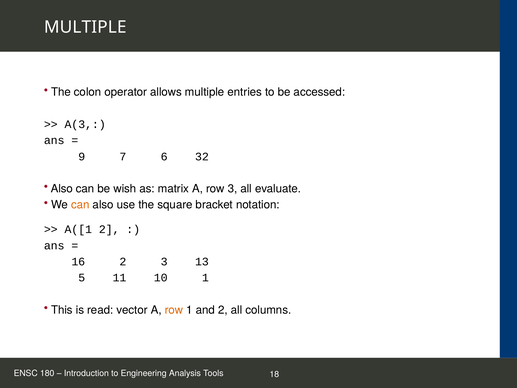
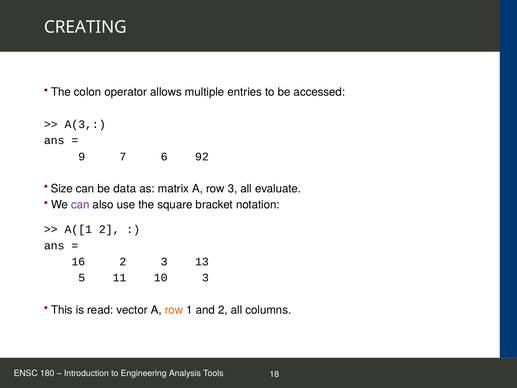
MULTIPLE: MULTIPLE -> CREATING (85, 27)
32: 32 -> 92 (202, 156)
Also: Also -> Size (62, 189)
wish: wish -> data (125, 189)
can colour: orange -> purple (80, 205)
10 1: 1 -> 3 (205, 278)
